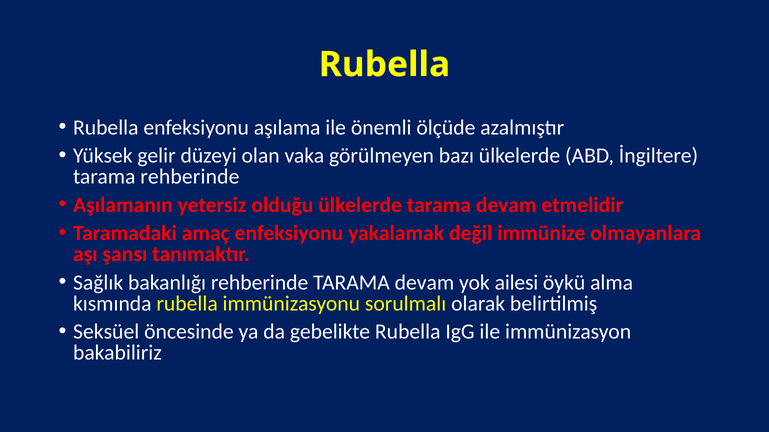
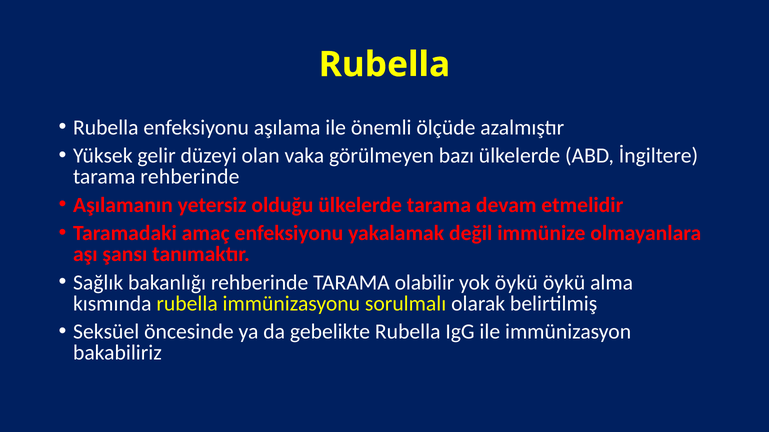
rehberinde TARAMA devam: devam -> olabilir (424, 283)
yok ailesi: ailesi -> öykü (516, 283)
